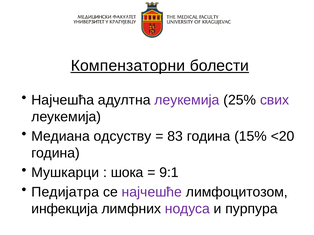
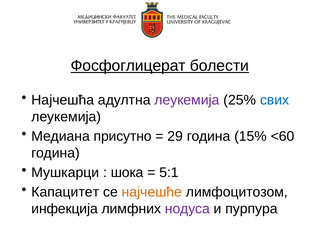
Компензаторни: Компензаторни -> Фосфоглицерат (128, 66)
свих colour: purple -> blue (275, 100)
одсуству: одсуству -> присутно (123, 137)
83: 83 -> 29 (175, 137)
<20: <20 -> <60 (283, 137)
9:1: 9:1 -> 5:1 (169, 173)
Педијатра: Педијатра -> Капацитет (65, 192)
најчешће colour: purple -> orange (152, 192)
